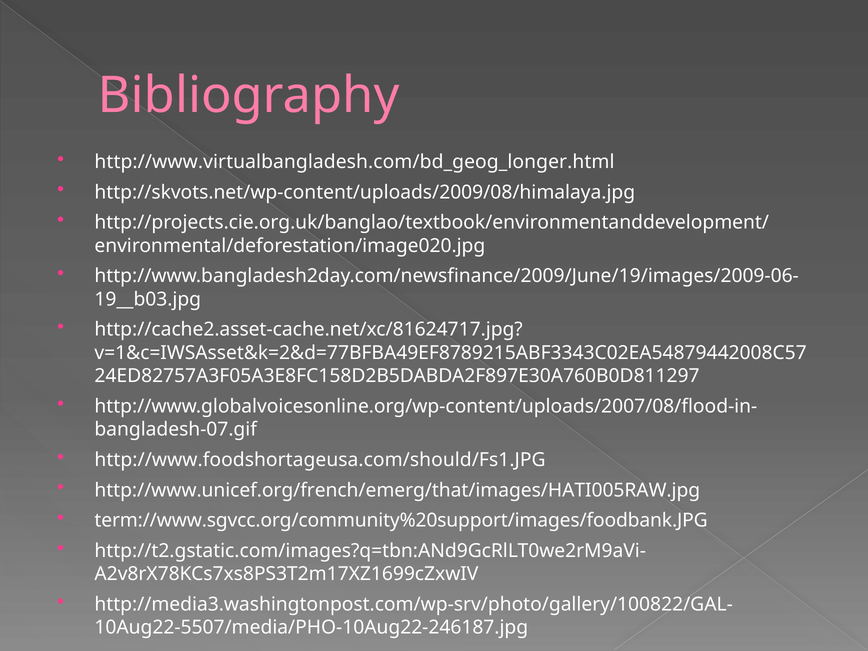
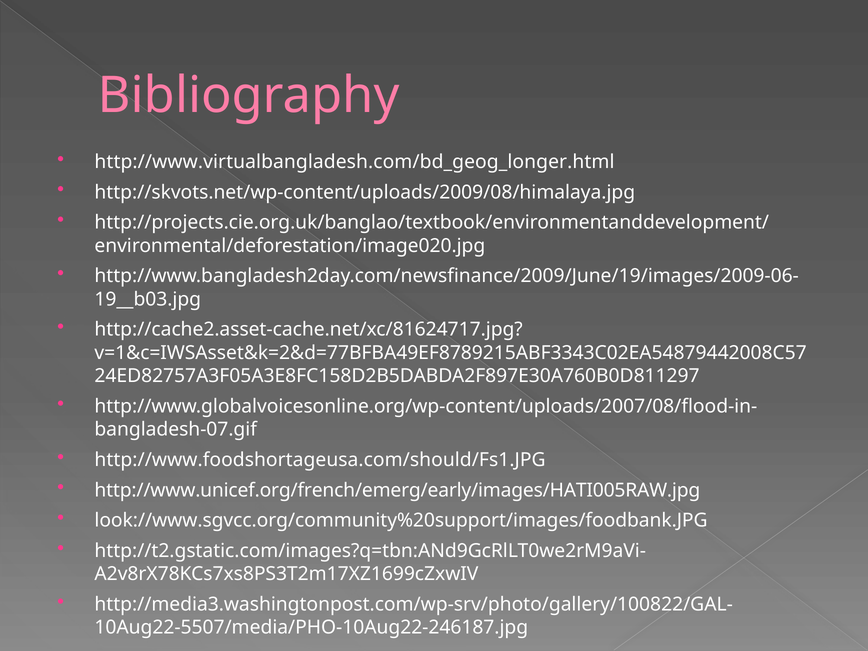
http://www.unicef.org/french/emerg/that/images/HATI005RAW.jpg: http://www.unicef.org/french/emerg/that/images/HATI005RAW.jpg -> http://www.unicef.org/french/emerg/early/images/HATI005RAW.jpg (397, 490)
term://www.sgvcc.org/community%20support/images/foodbank.JPG: term://www.sgvcc.org/community%20support/images/foodbank.JPG -> look://www.sgvcc.org/community%20support/images/foodbank.JPG (401, 521)
